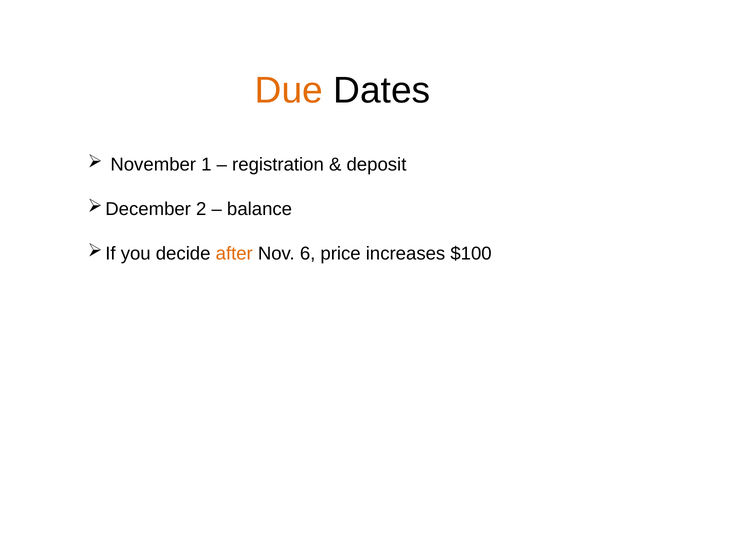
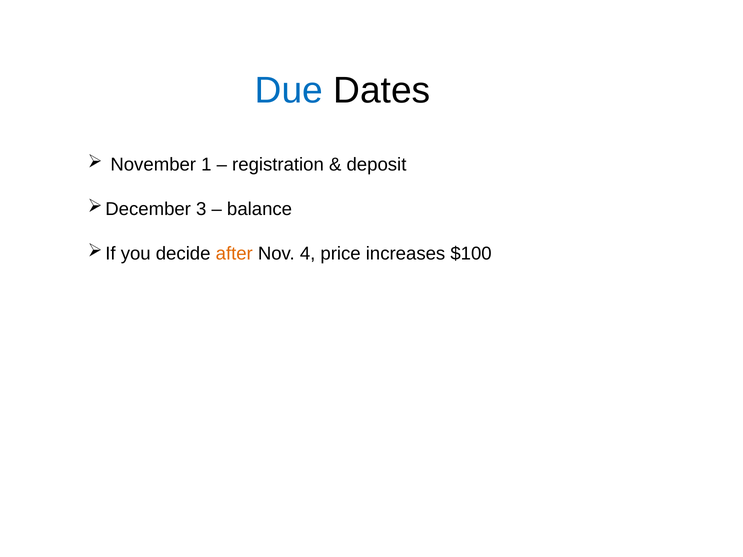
Due colour: orange -> blue (289, 90)
2: 2 -> 3 (201, 209)
6: 6 -> 4 (308, 254)
